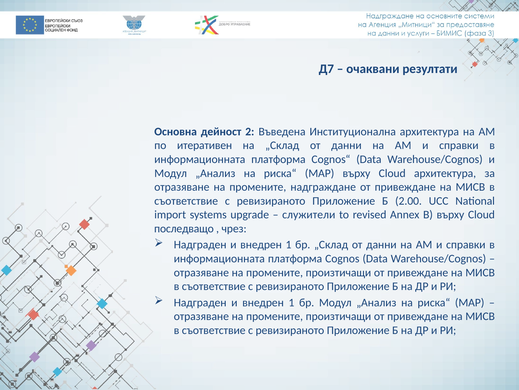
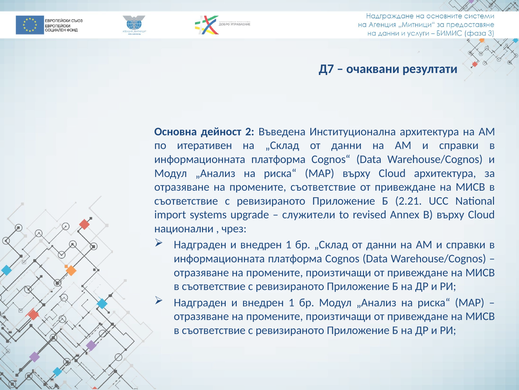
промените надграждане: надграждане -> съответствие (323, 187)
2.00: 2.00 -> 2.21 (409, 201)
последващо: последващо -> национални (184, 228)
